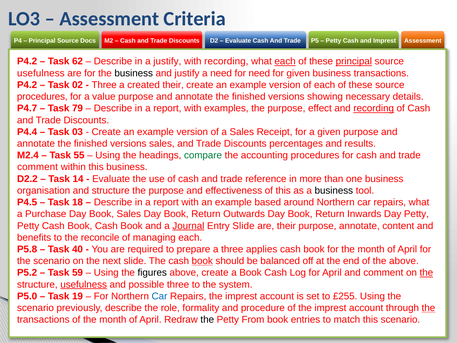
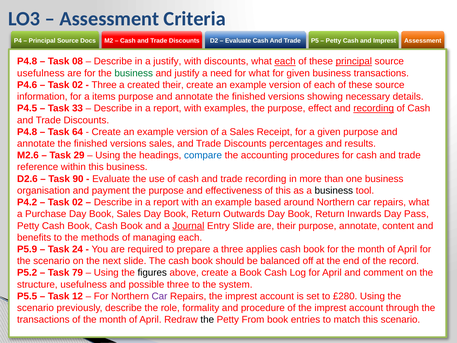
P4.2: P4.2 -> P4.8 (27, 61)
62: 62 -> 08 (78, 61)
with recording: recording -> discounts (226, 61)
business colour: black -> green (134, 73)
for need: need -> what (259, 73)
P4.2: P4.2 -> P4.6 (27, 85)
procedures: procedures -> information (42, 97)
value: value -> items (104, 97)
P4.7: P4.7 -> P4.5 (27, 108)
79: 79 -> 33 (78, 108)
P4.4: P4.4 -> P4.8 (27, 132)
03: 03 -> 64 (78, 132)
M2.4: M2.4 -> M2.6 (28, 155)
55: 55 -> 29 (79, 155)
compare colour: green -> blue (203, 155)
comment: comment -> reference (38, 167)
D2.2: D2.2 -> D2.6 (27, 179)
14: 14 -> 90 (78, 179)
trade reference: reference -> recording (266, 179)
and structure: structure -> payment (111, 190)
P4.5: P4.5 -> P4.2 (27, 202)
18: 18 -> 02 (78, 202)
Day Petty: Petty -> Pass (416, 214)
reconcile: reconcile -> methods (100, 237)
P5.8: P5.8 -> P5.9 (27, 249)
40: 40 -> 24 (78, 249)
book underline: present -> none (202, 261)
the above: above -> record (404, 261)
59: 59 -> 79 (78, 273)
the underline: present -> none (426, 273)
usefulness underline: present -> none (84, 284)
P5.0: P5.0 -> P5.5 (27, 296)
19: 19 -> 12 (78, 296)
Car colour: blue -> purple (160, 296)
£255: £255 -> £280 (345, 296)
the underline: present -> none (428, 308)
